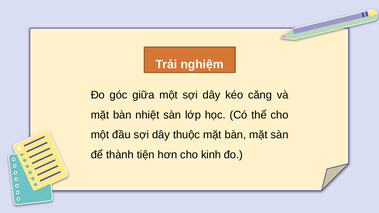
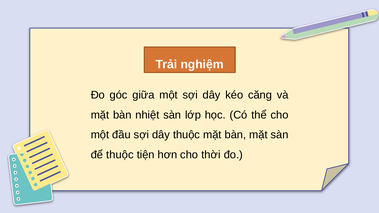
để thành: thành -> thuộc (120, 155)
kinh: kinh -> thời (211, 155)
